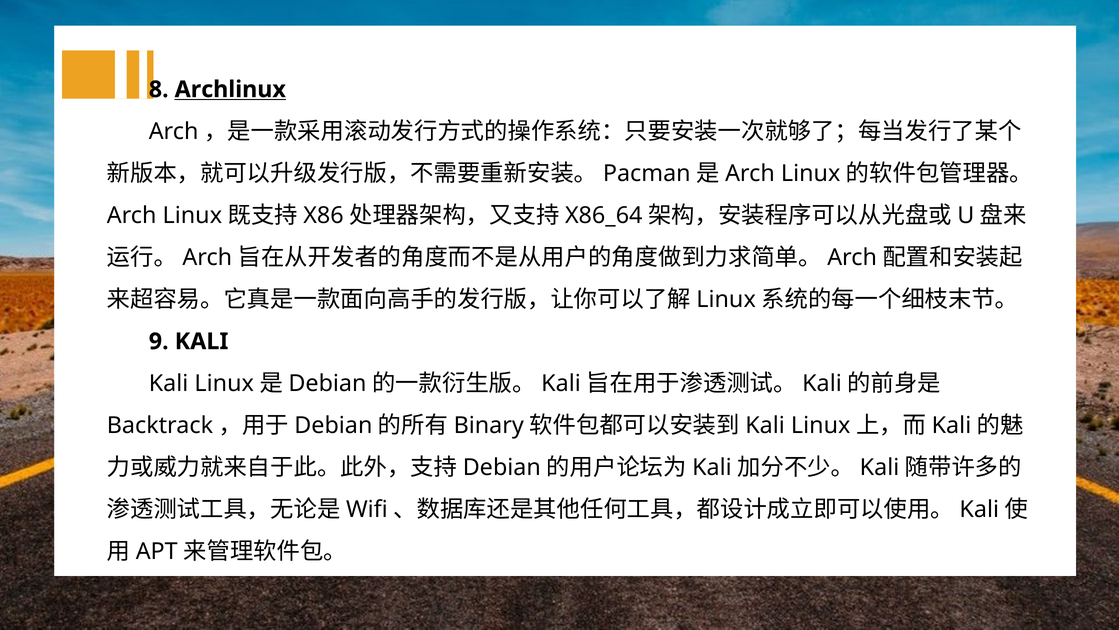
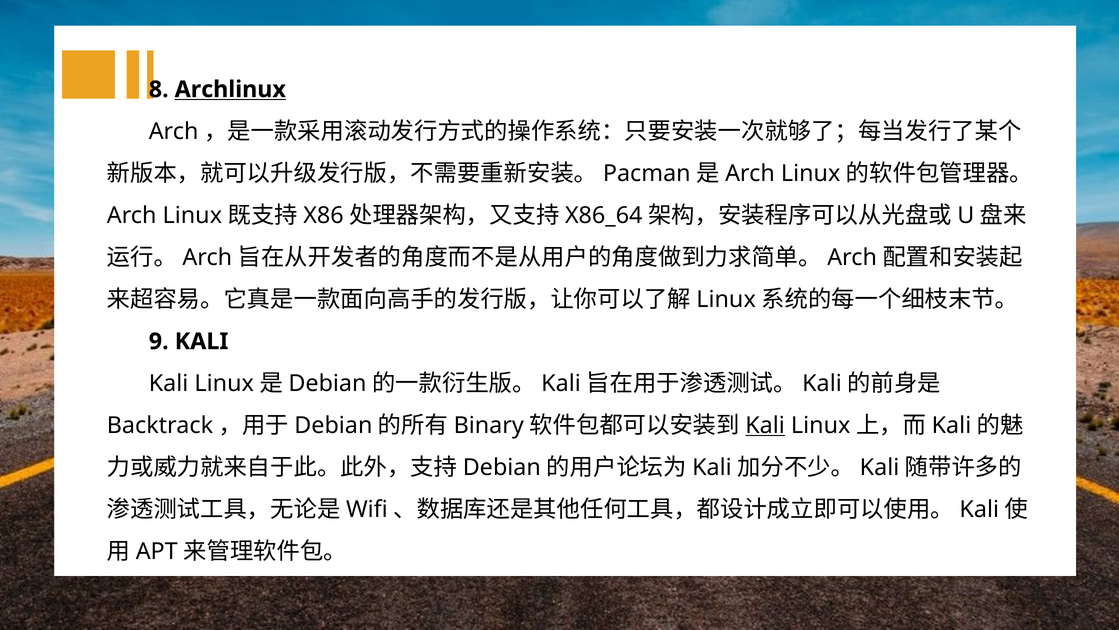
Kali underline: none -> present (765, 425)
